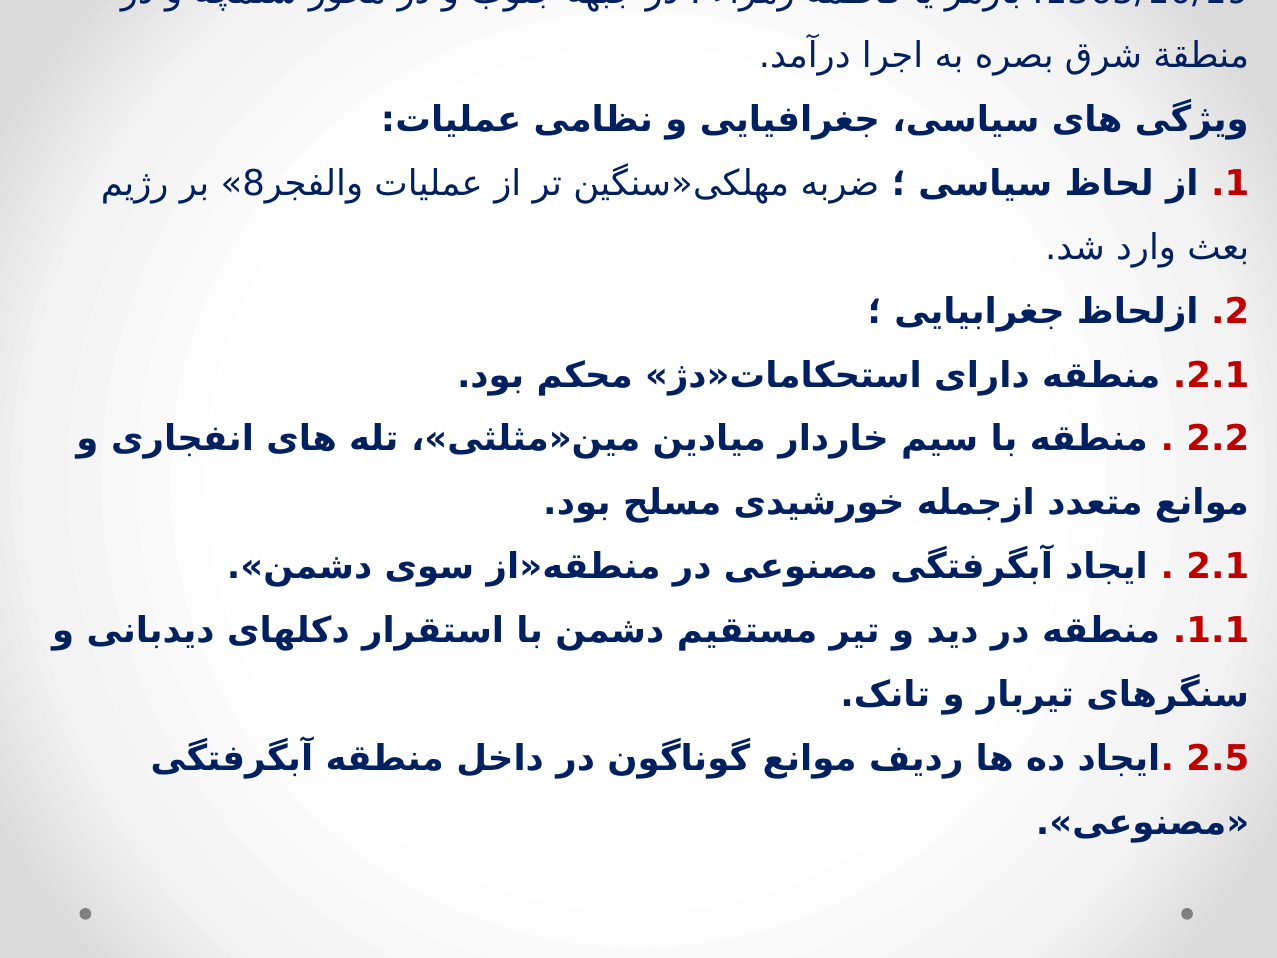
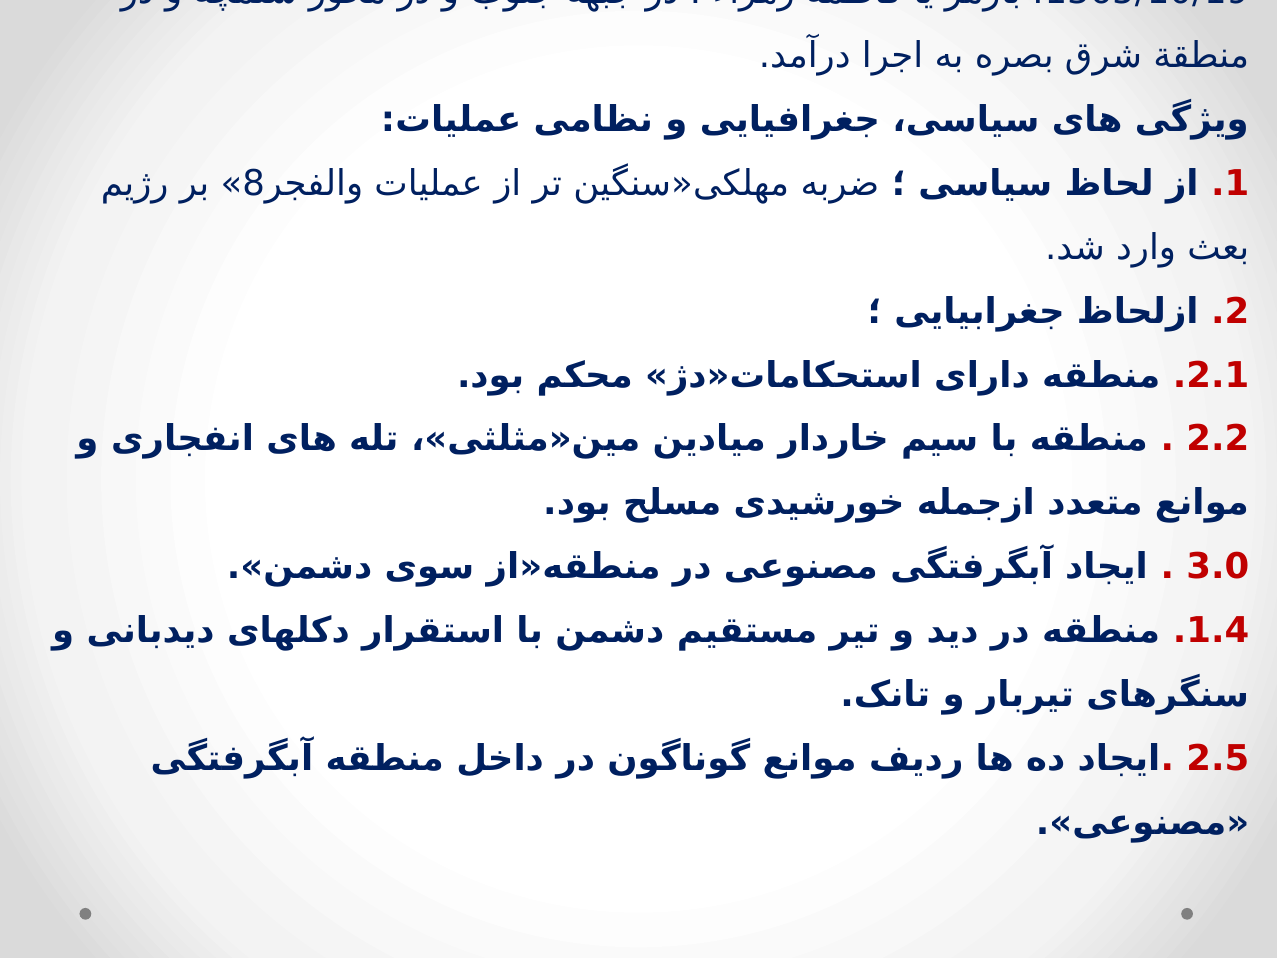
2.1: 2.1 -> 3.0 (1218, 567)
1.1: 1.1 -> 1.4 (1218, 631)
